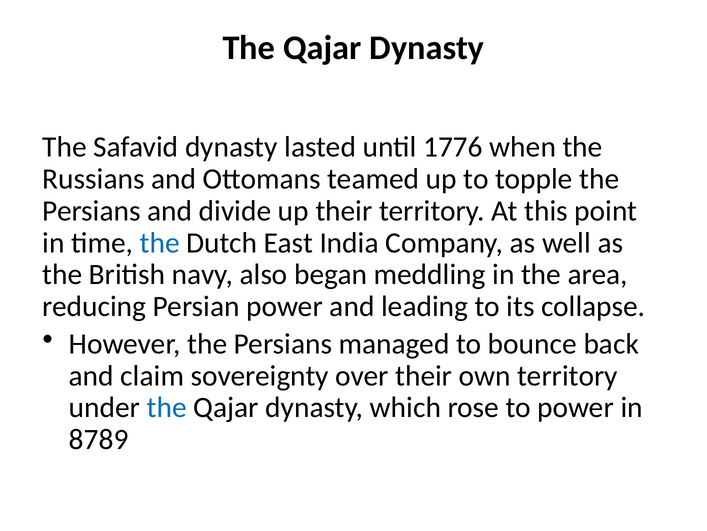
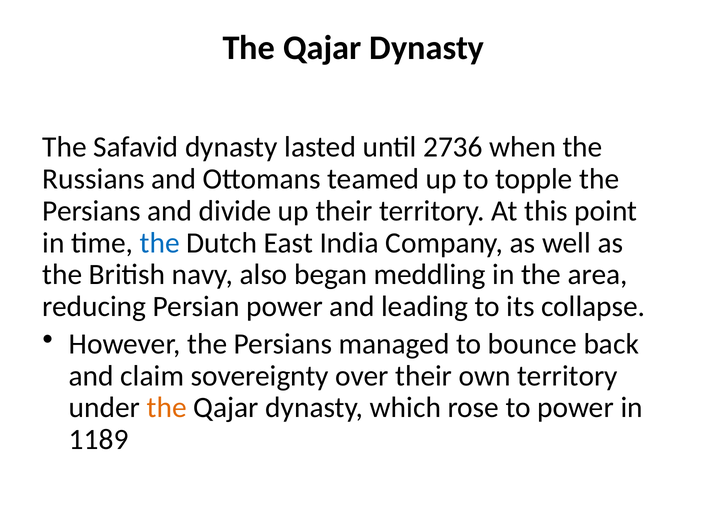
1776: 1776 -> 2736 (453, 147)
the colour: blue -> orange (167, 407)
8789: 8789 -> 1189 (99, 439)
